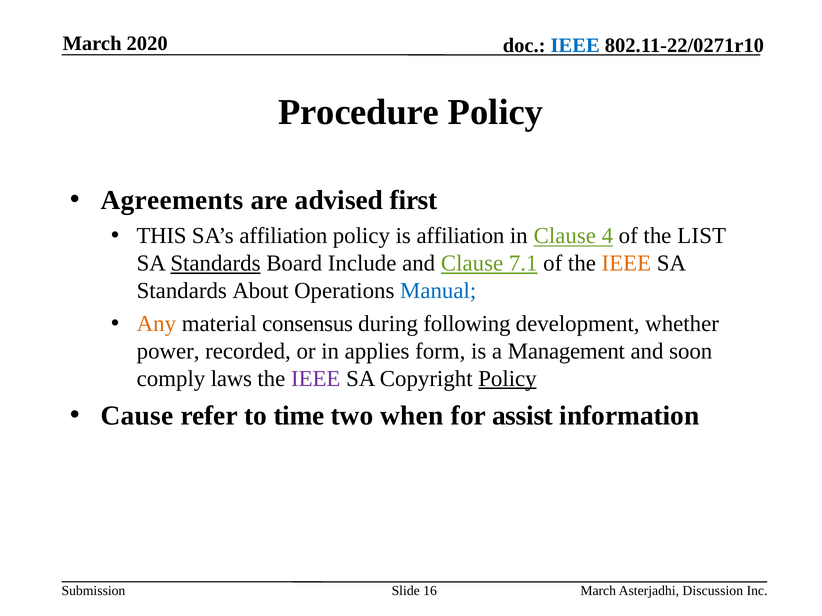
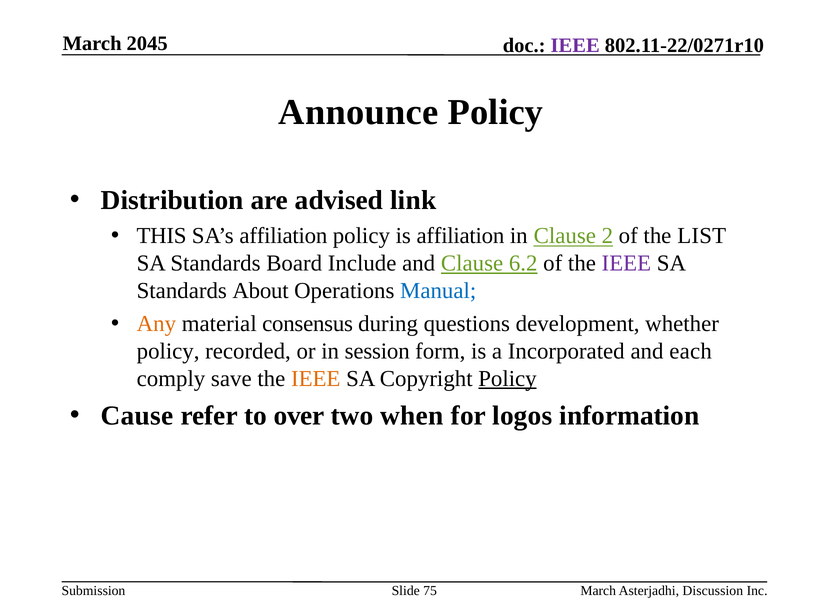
2020: 2020 -> 2045 (147, 44)
IEEE colour: blue -> purple (575, 46)
Procedure: Procedure -> Announce (358, 112)
Agreements: Agreements -> Distribution (172, 201)
first: first -> link (413, 201)
4: 4 -> 2 (607, 236)
Standards underline: present -> none (215, 264)
7.1: 7.1 -> 6.2 (523, 264)
IEEE colour: orange -> purple (626, 264)
following: following -> questions (467, 324)
power: power -> policy (168, 351)
applies: applies -> session (377, 351)
Management: Management -> Incorporated (566, 351)
soon: soon -> each (691, 351)
laws: laws -> save (231, 379)
IEEE colour: purple -> orange (316, 379)
time: time -> over (299, 416)
assist: assist -> logos (522, 416)
16: 16 -> 75 (430, 591)
